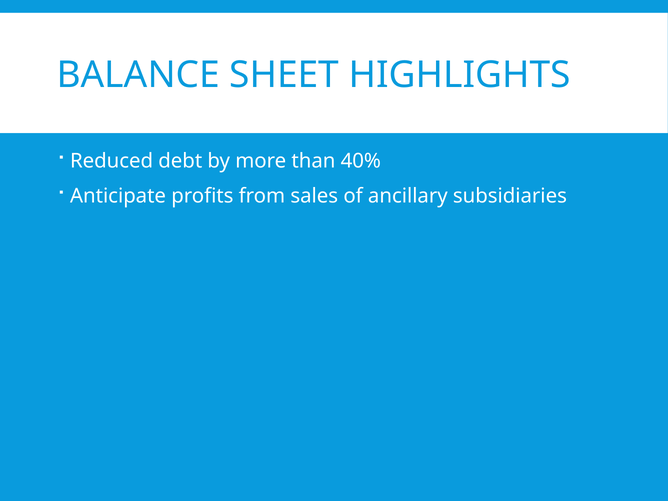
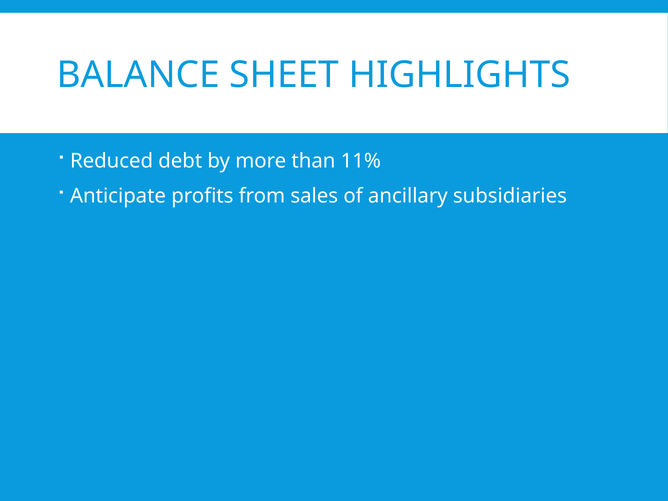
40%: 40% -> 11% (361, 161)
